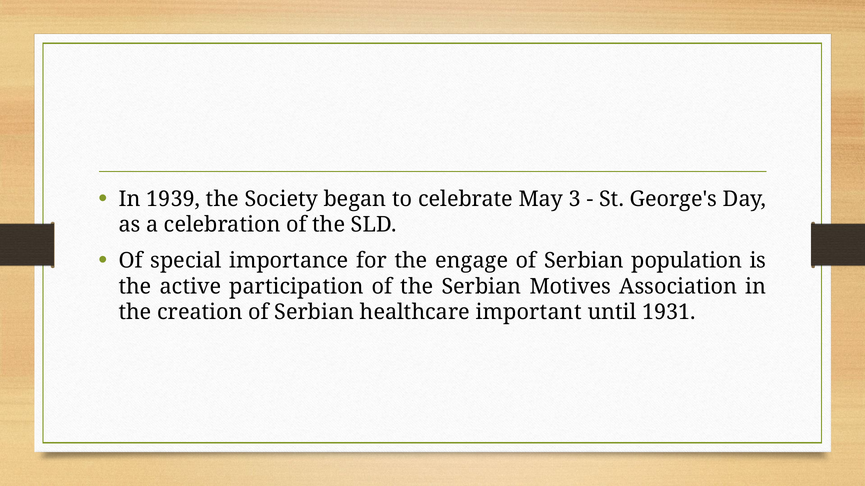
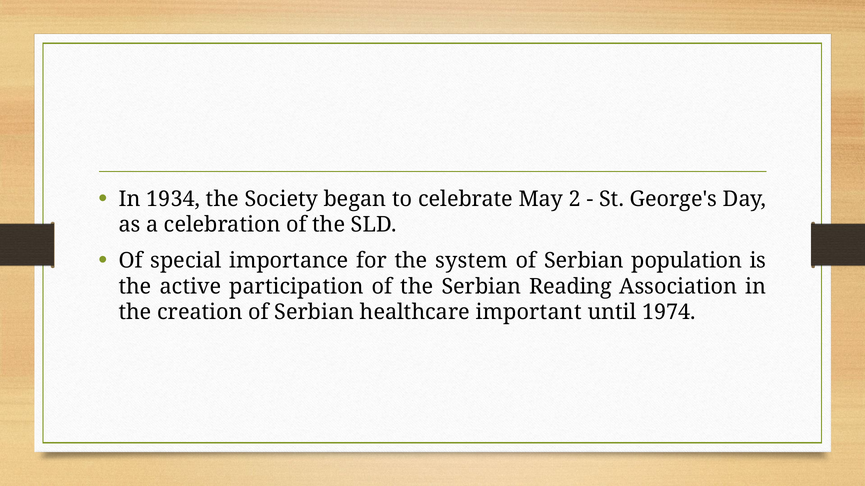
1939: 1939 -> 1934 (173, 199)
3: 3 -> 2 (575, 199)
engage: engage -> system (472, 261)
Motives: Motives -> Reading (570, 287)
1931: 1931 -> 1974 (669, 313)
